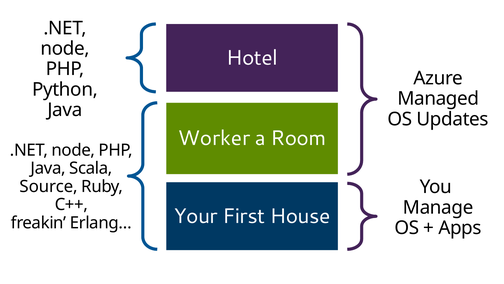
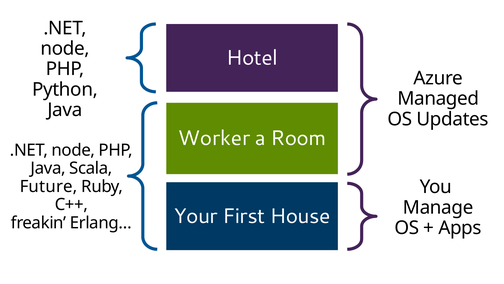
Source: Source -> Future (49, 186)
